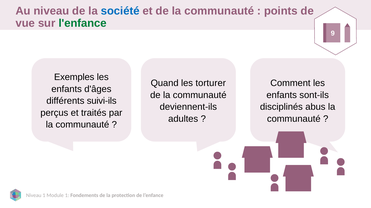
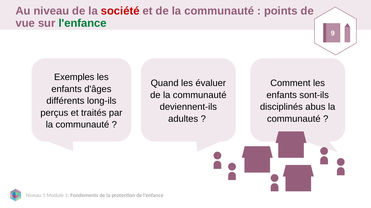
société colour: blue -> red (120, 11)
torturer: torturer -> évaluer (211, 83)
suivi-ils: suivi-ils -> long-ils (102, 101)
